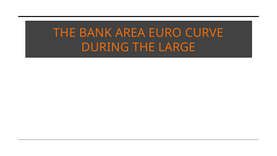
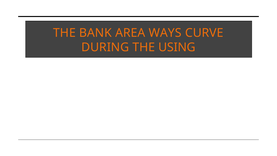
EURO: EURO -> WAYS (165, 33)
LARGE: LARGE -> USING (177, 47)
